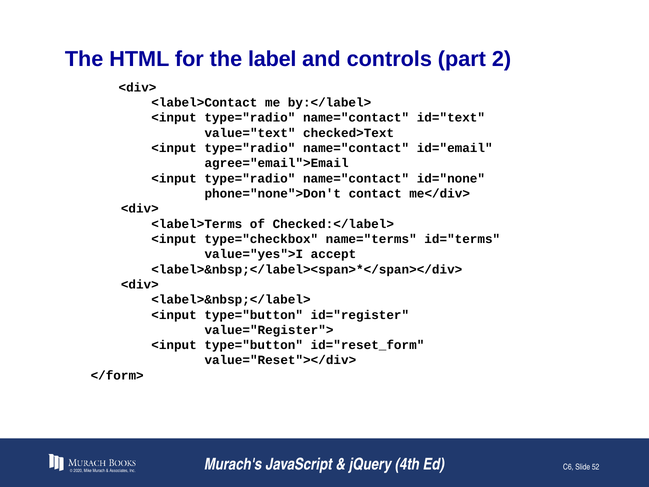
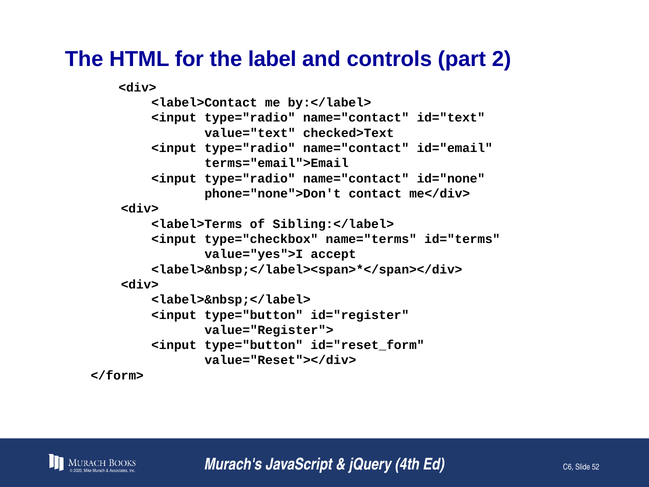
agree="email">Email: agree="email">Email -> terms="email">Email (277, 163)
Checked:</label>: Checked:</label> -> Sibling:</label> (333, 224)
